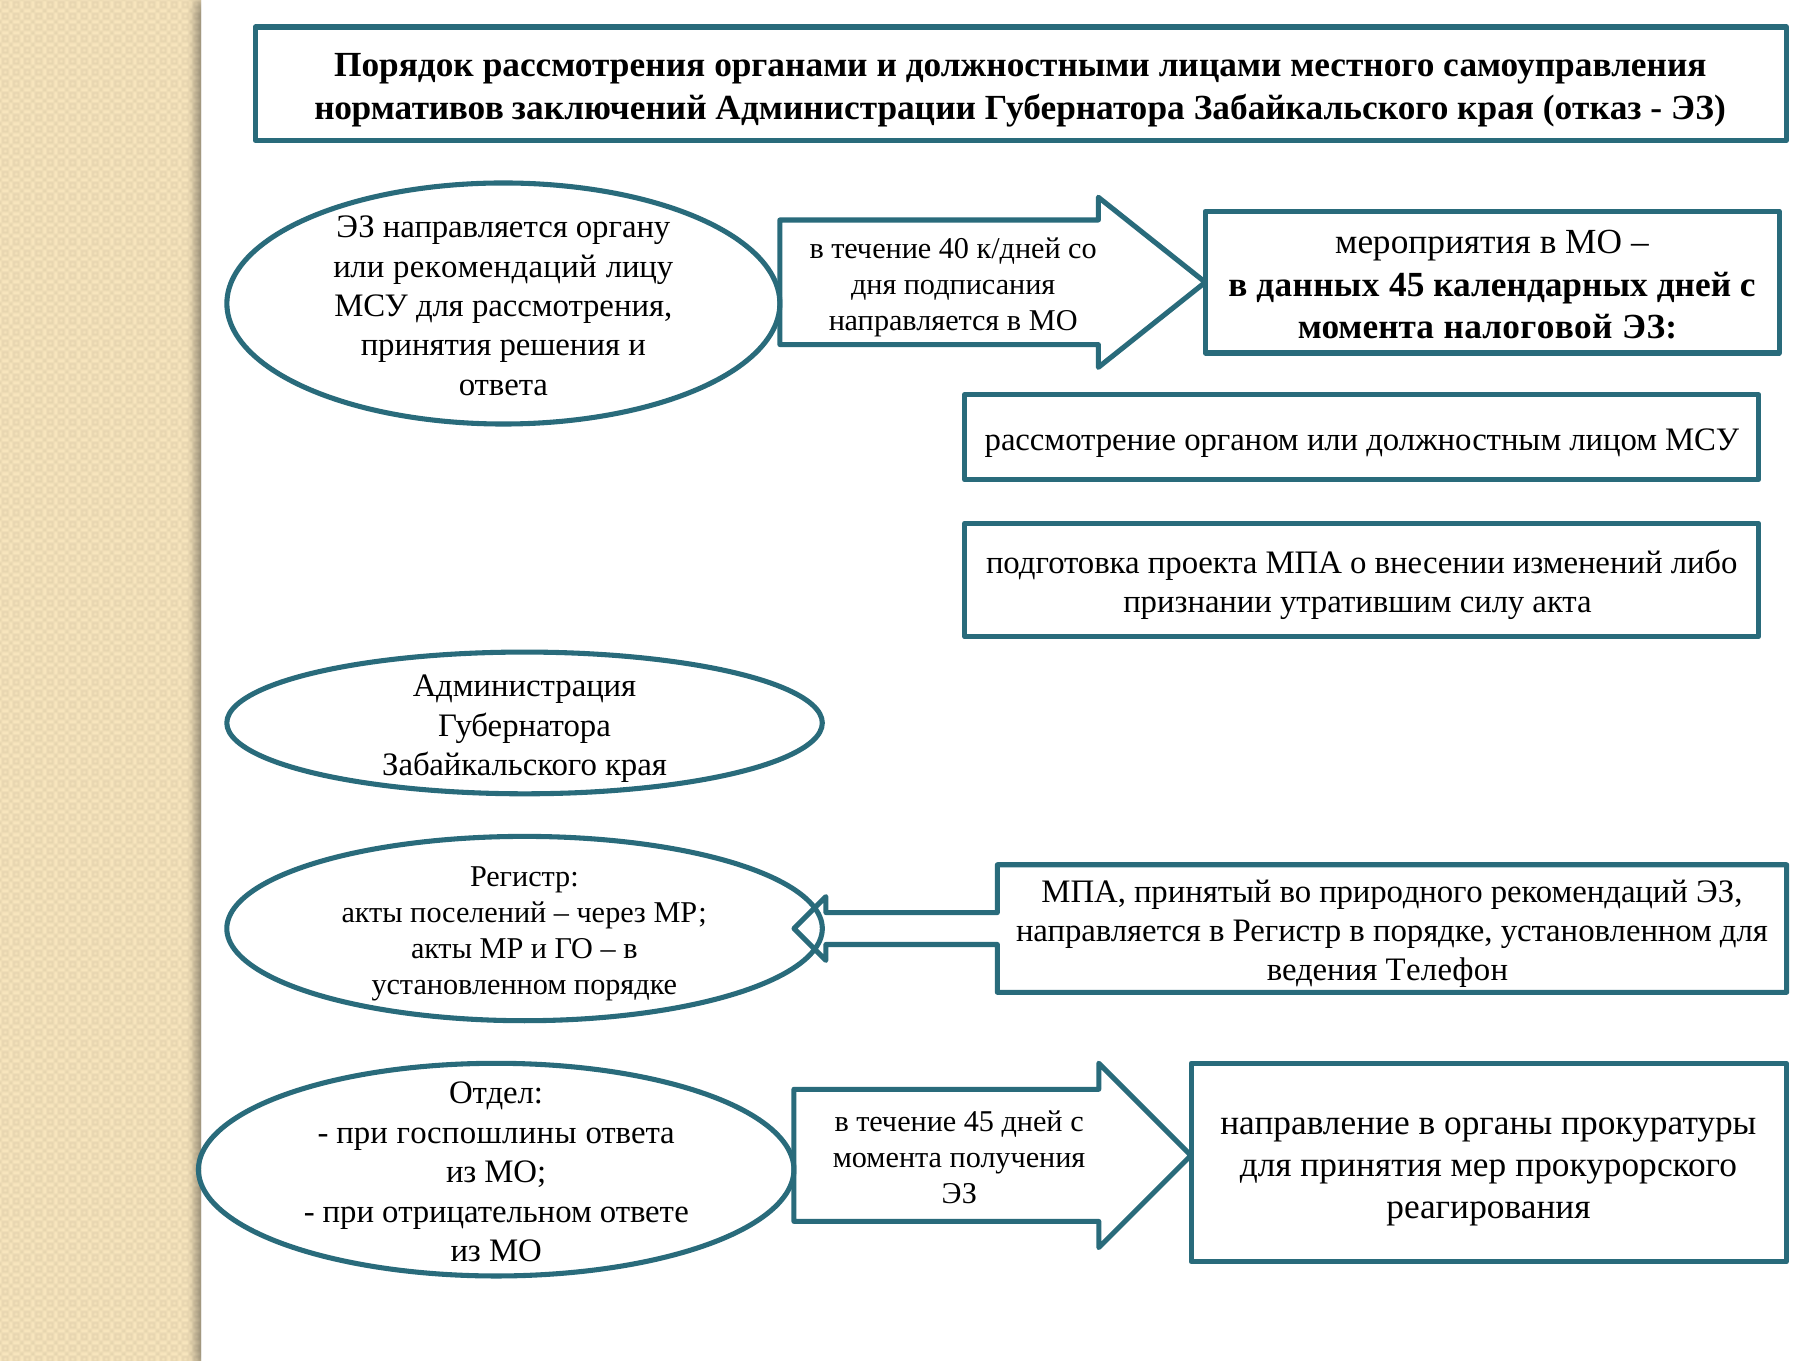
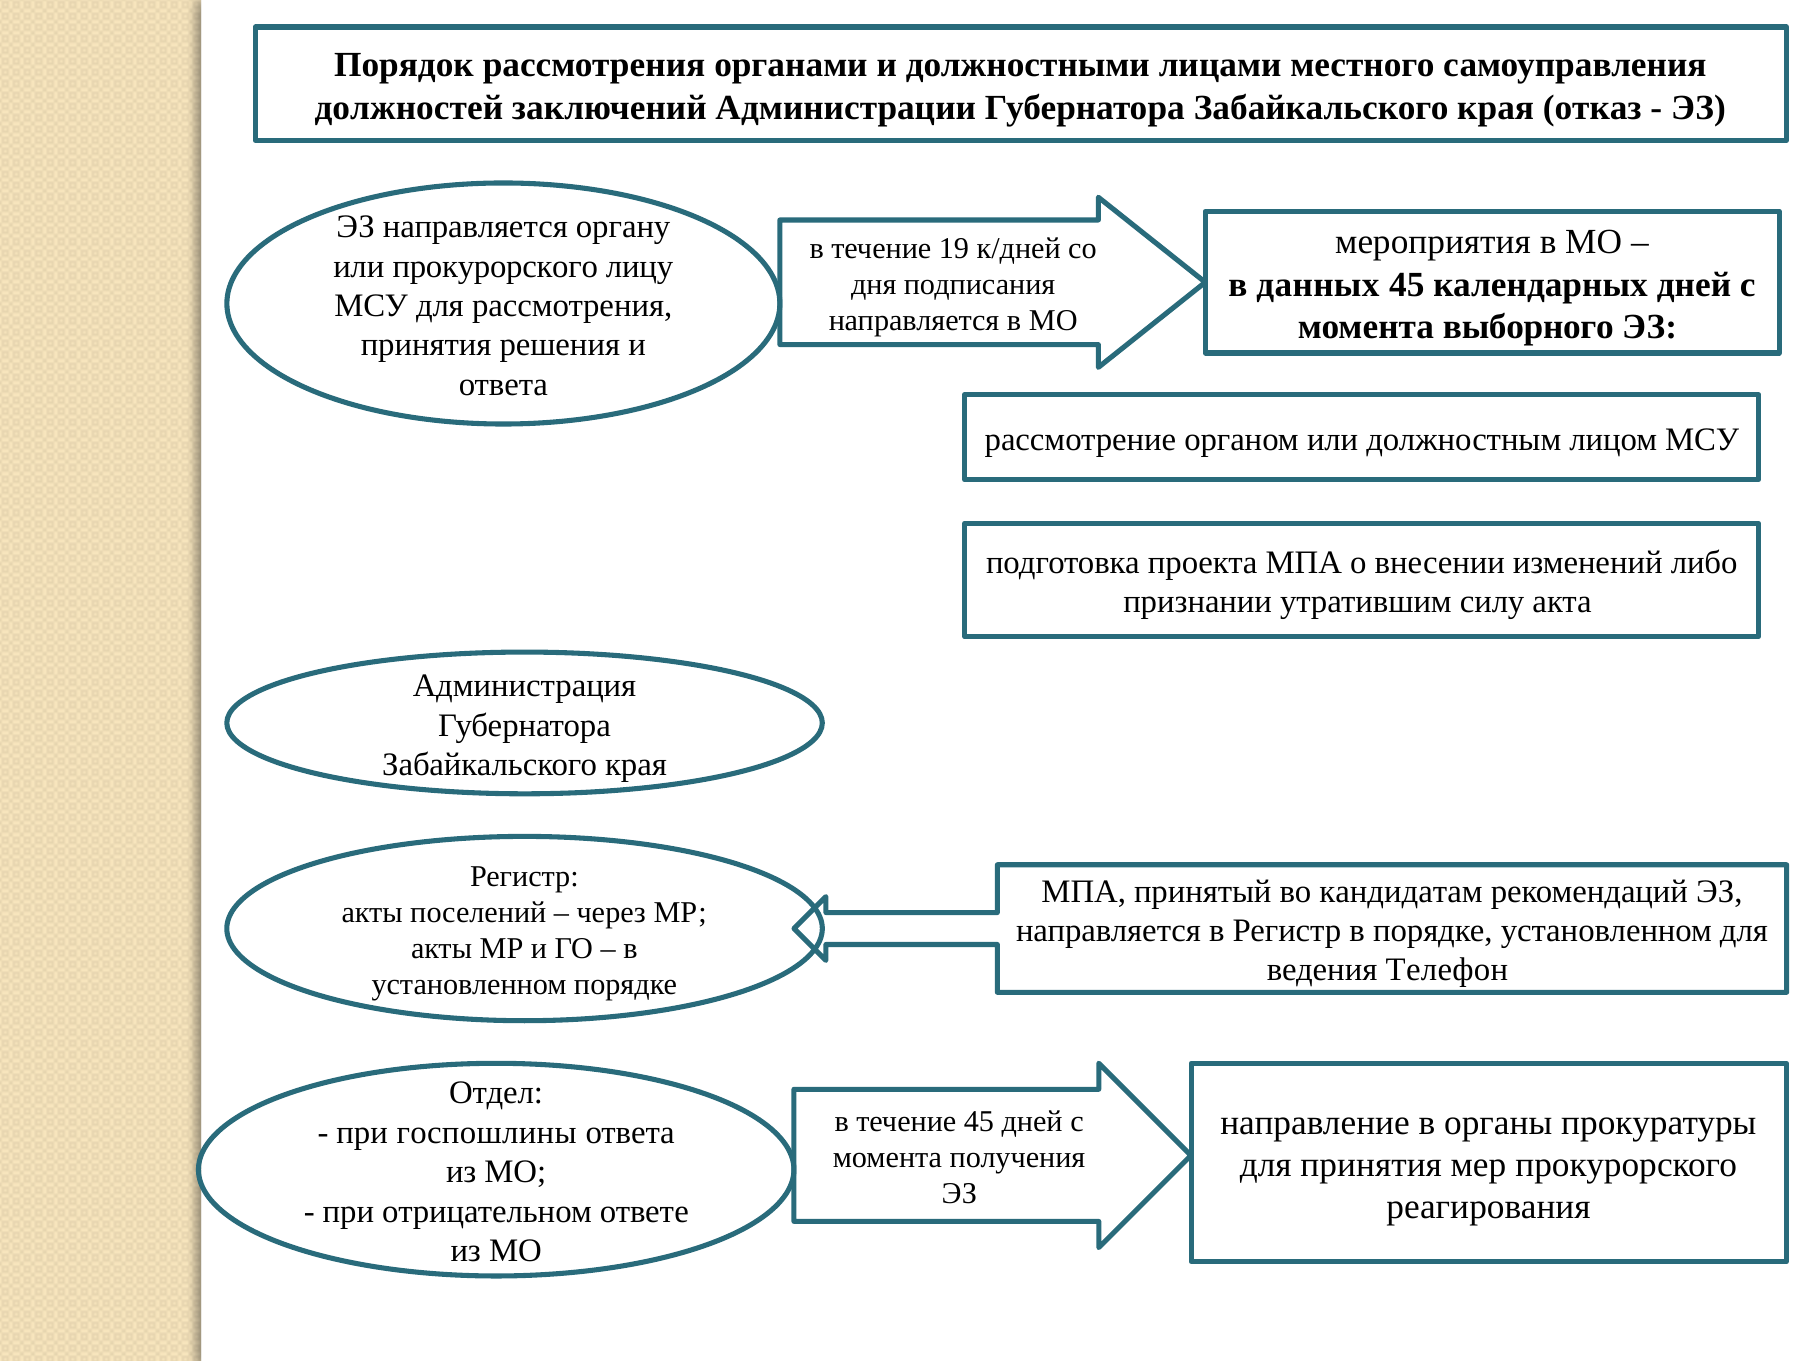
нормативов: нормативов -> должностей (409, 107)
40: 40 -> 19 (954, 248)
или рекомендаций: рекомендаций -> прокурорского (495, 266)
налоговой: налоговой -> выборного (1528, 327)
природного: природного -> кандидатам (1401, 892)
